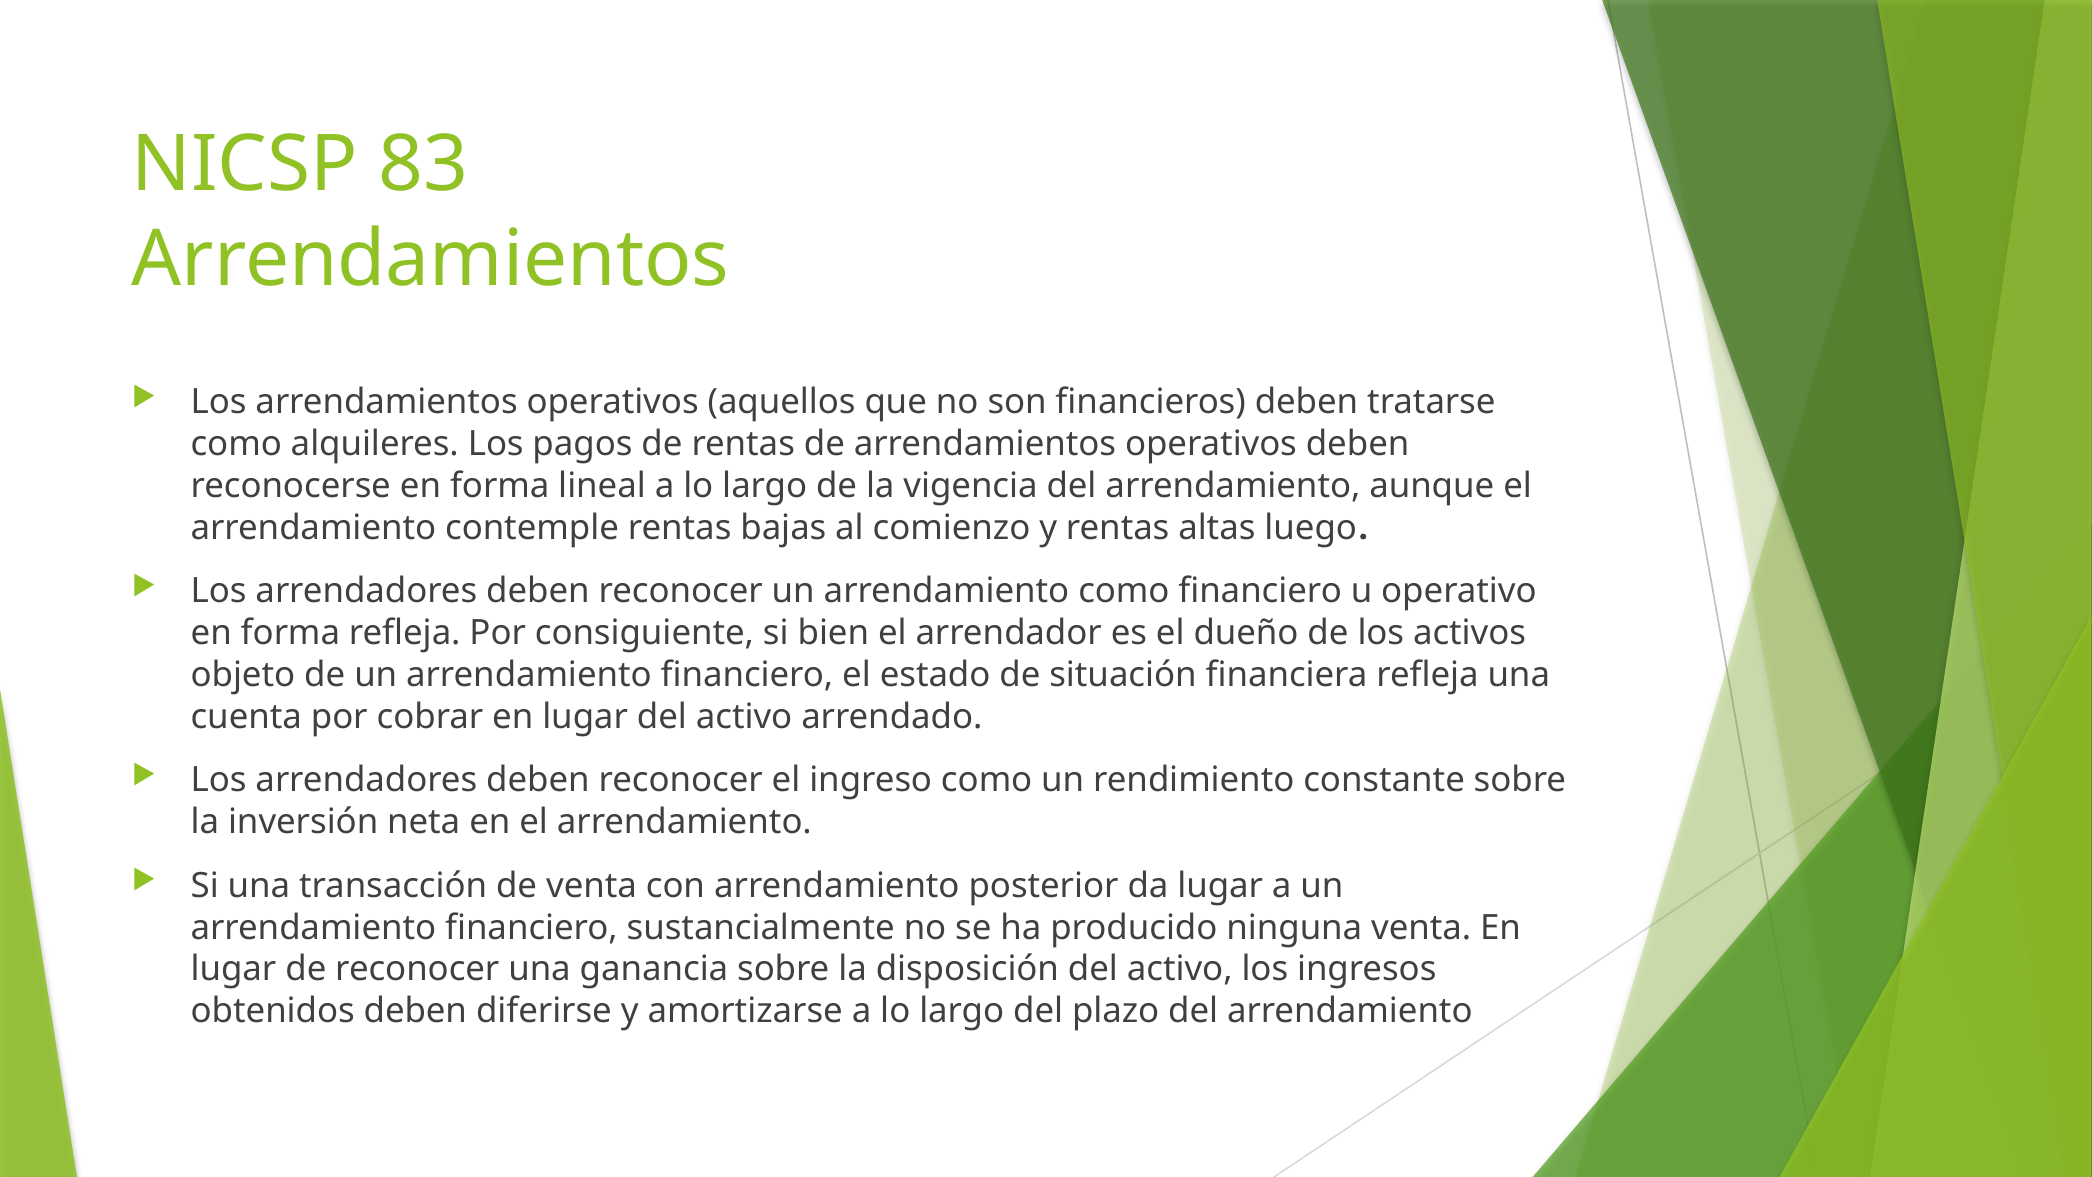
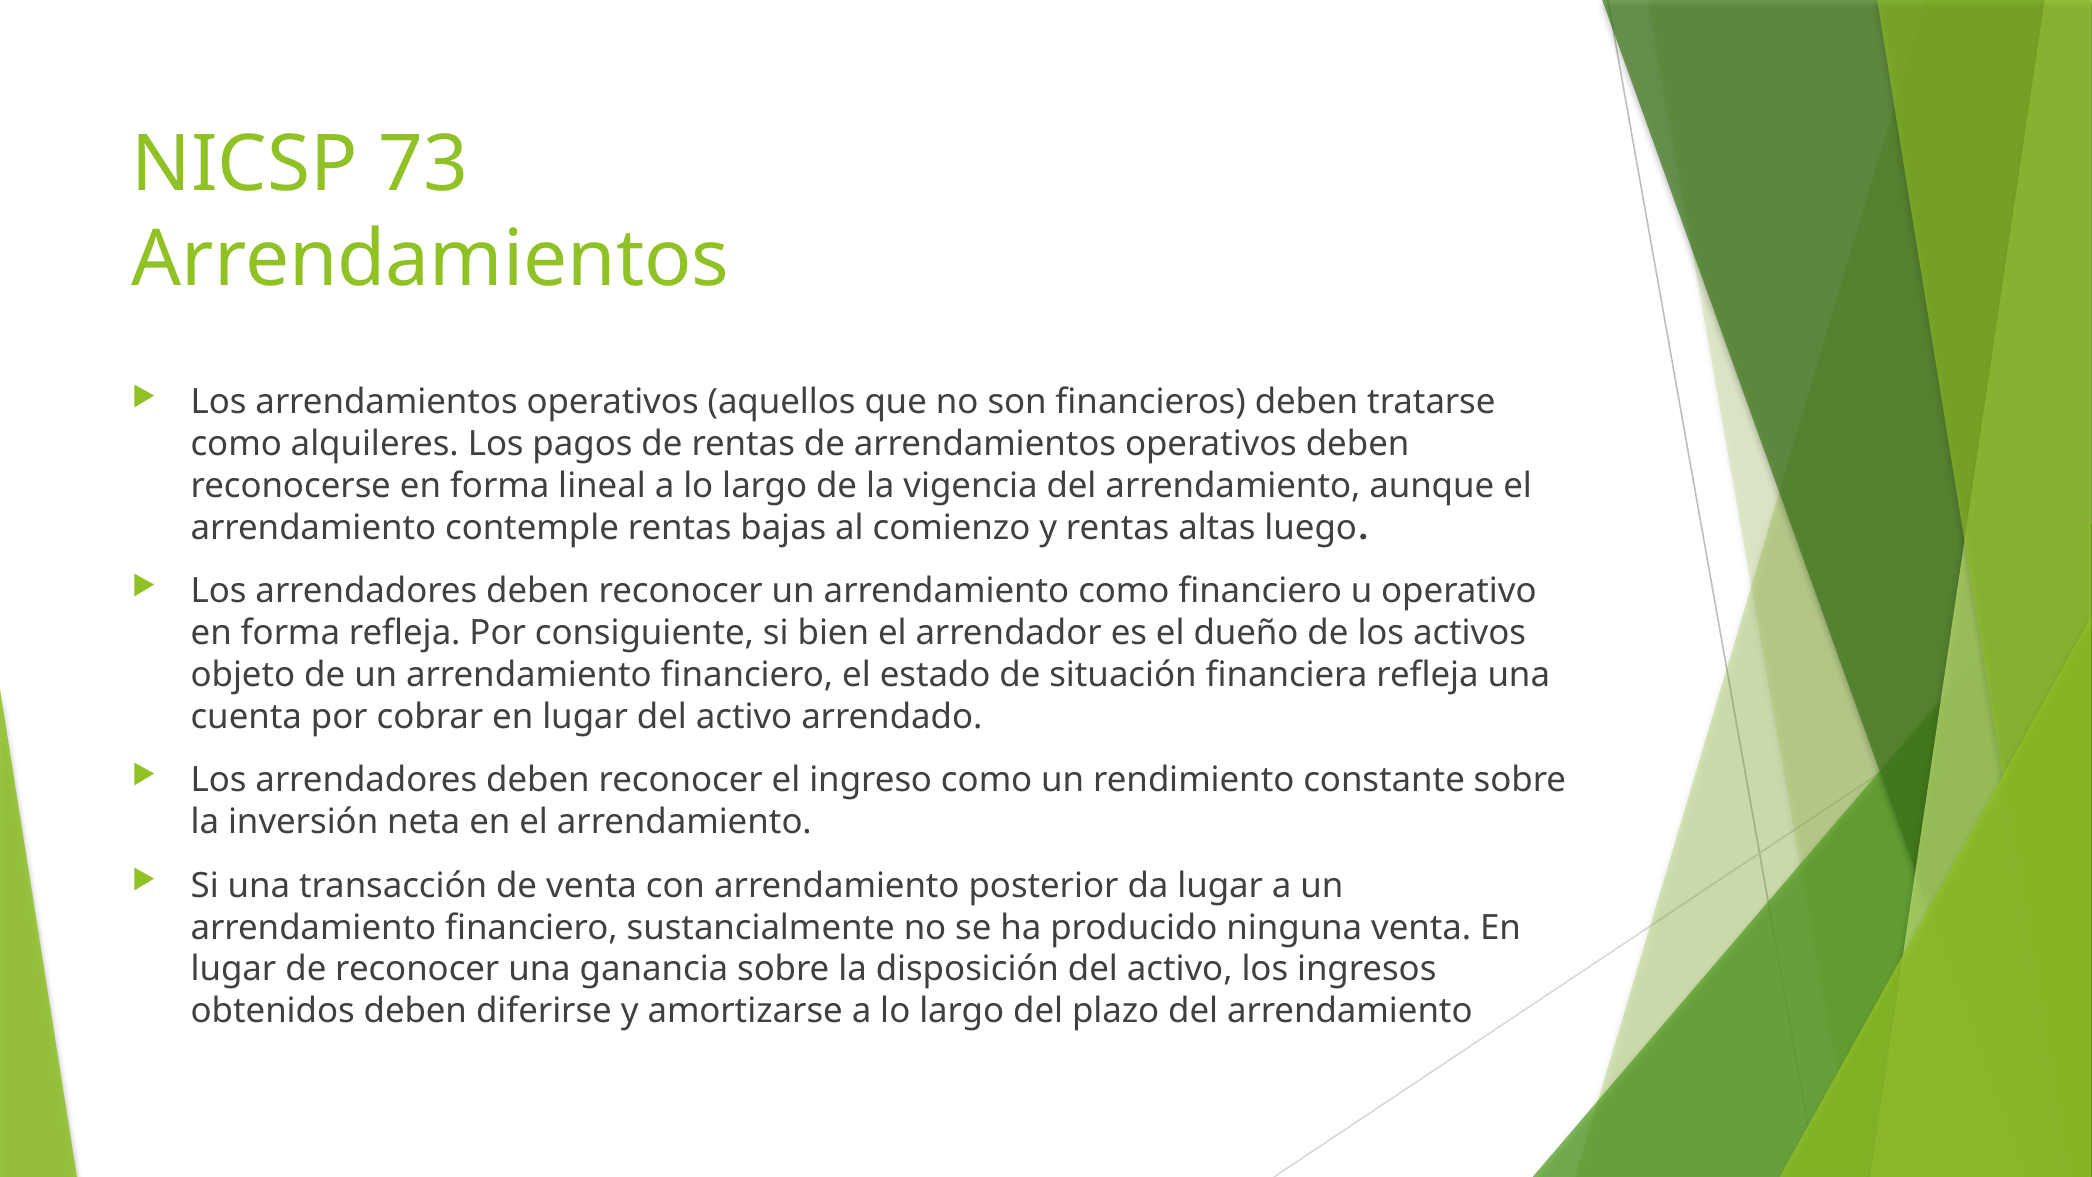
83: 83 -> 73 (423, 165)
